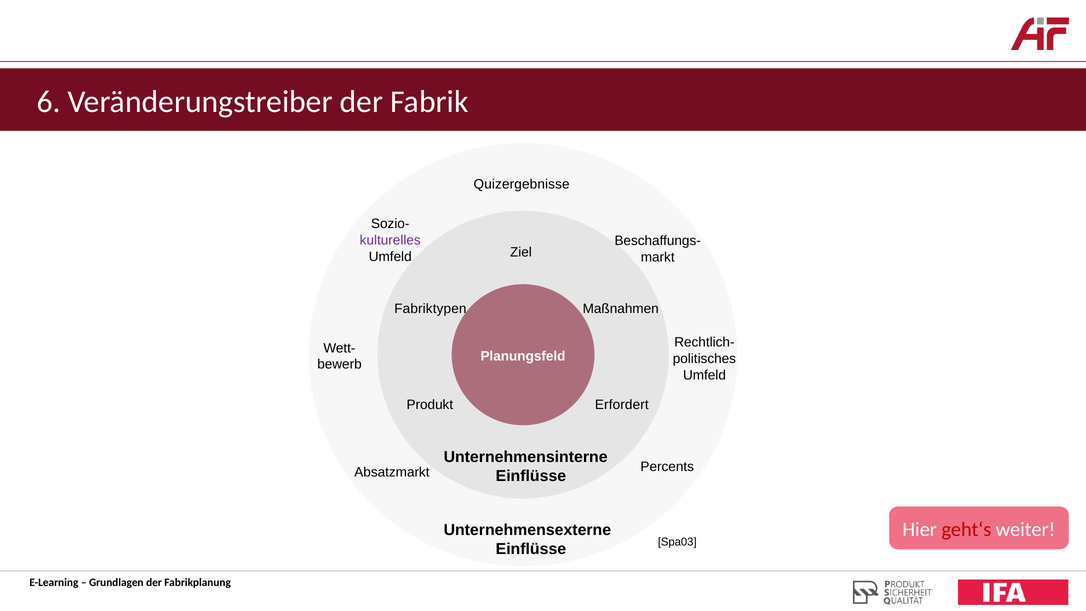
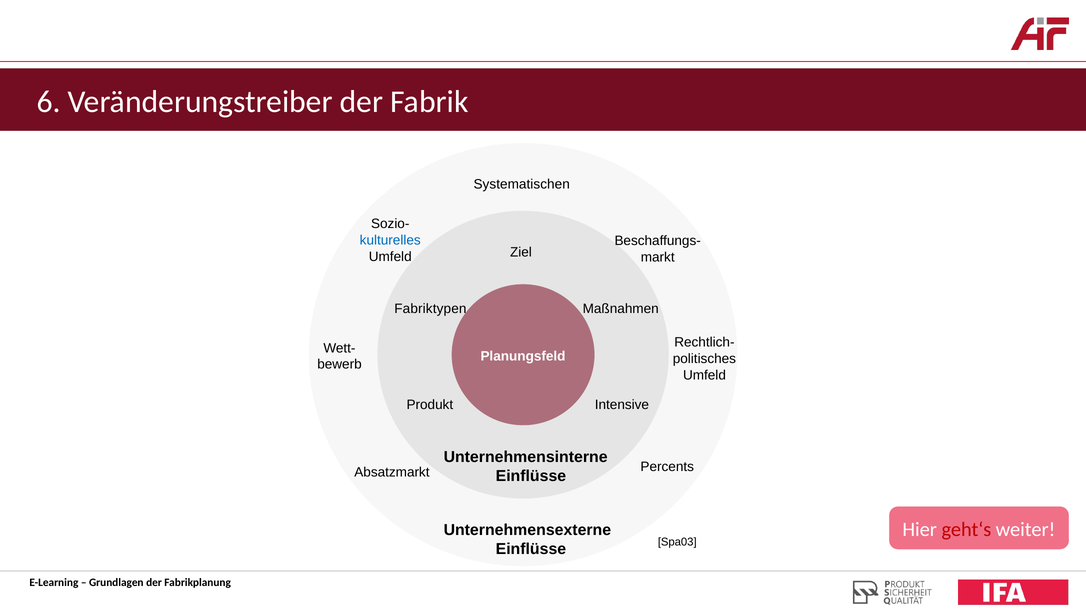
Quizergebnisse: Quizergebnisse -> Systematischen (522, 184)
kulturelles colour: purple -> blue (390, 240)
Erfordert: Erfordert -> Intensive (622, 404)
